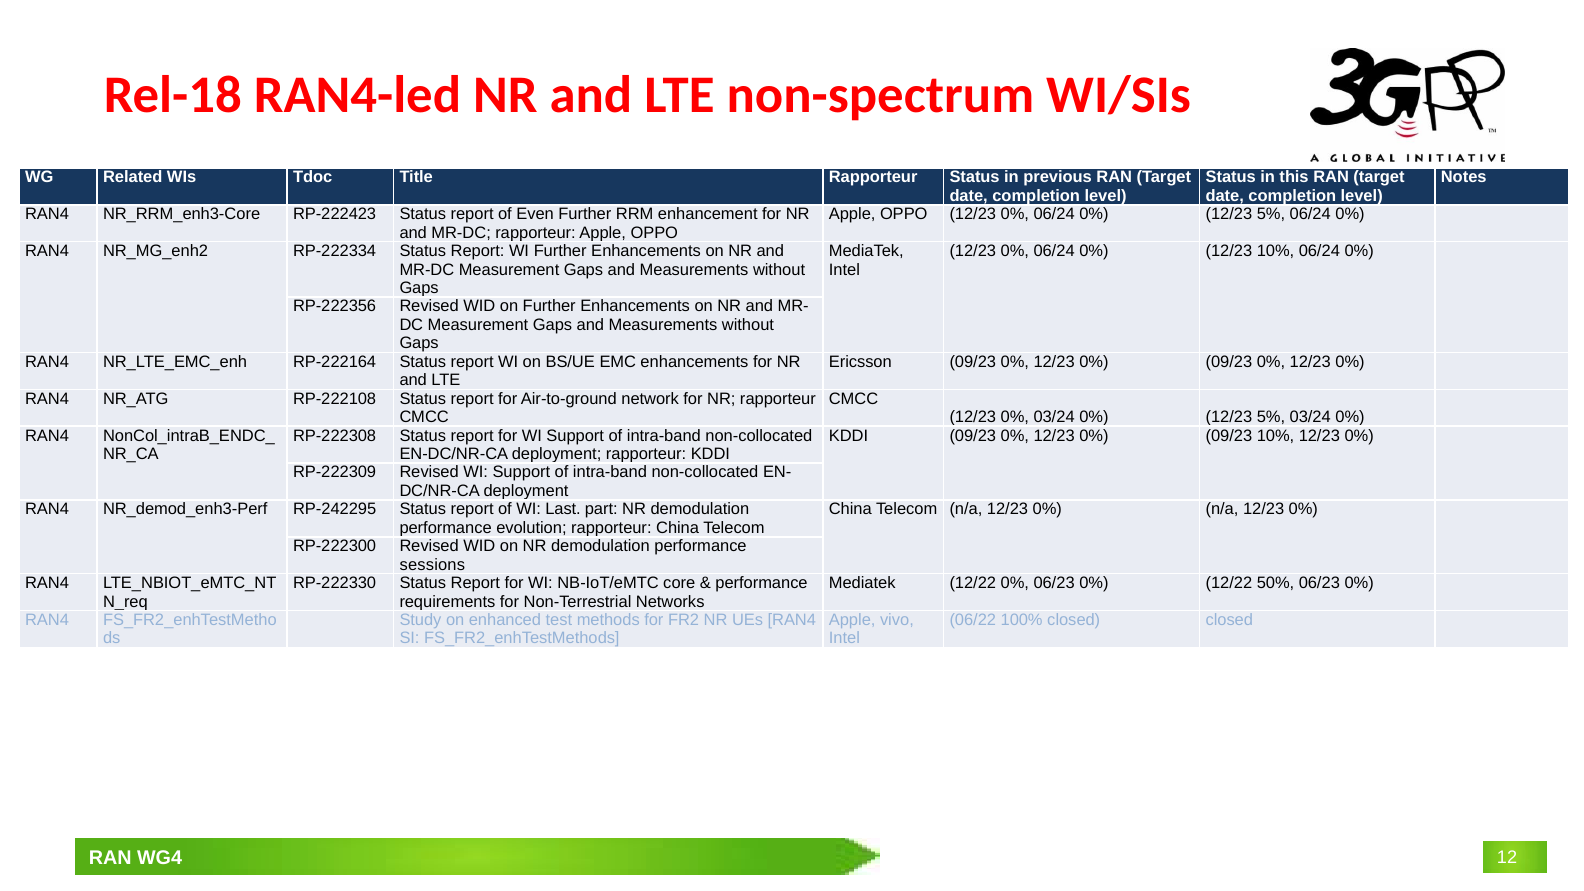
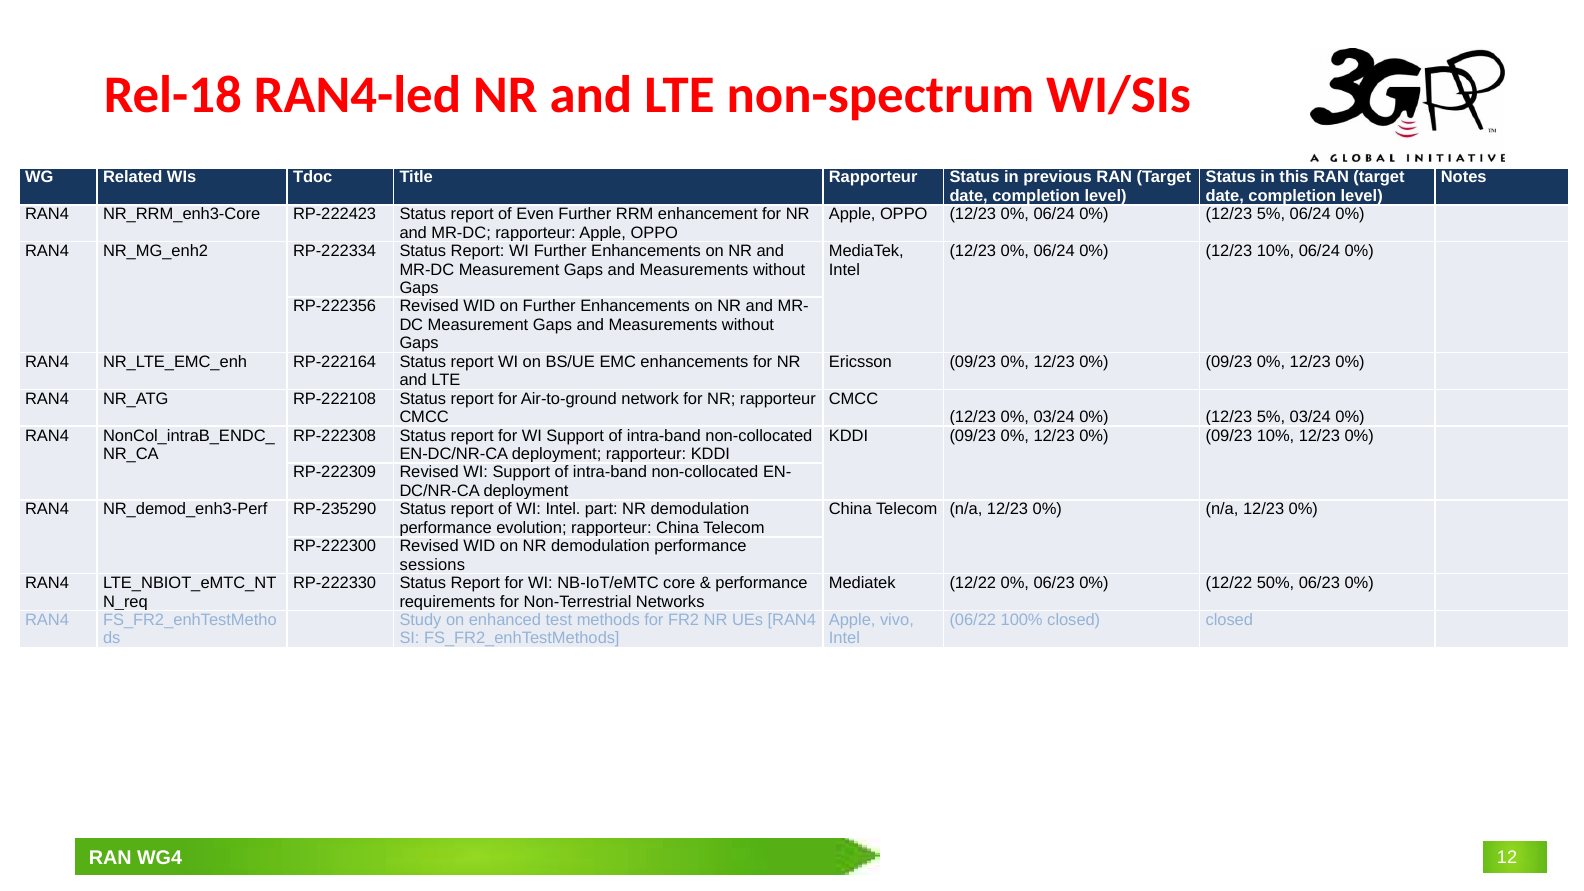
RP-242295: RP-242295 -> RP-235290 (335, 509)
WI Last: Last -> Intel (563, 509)
